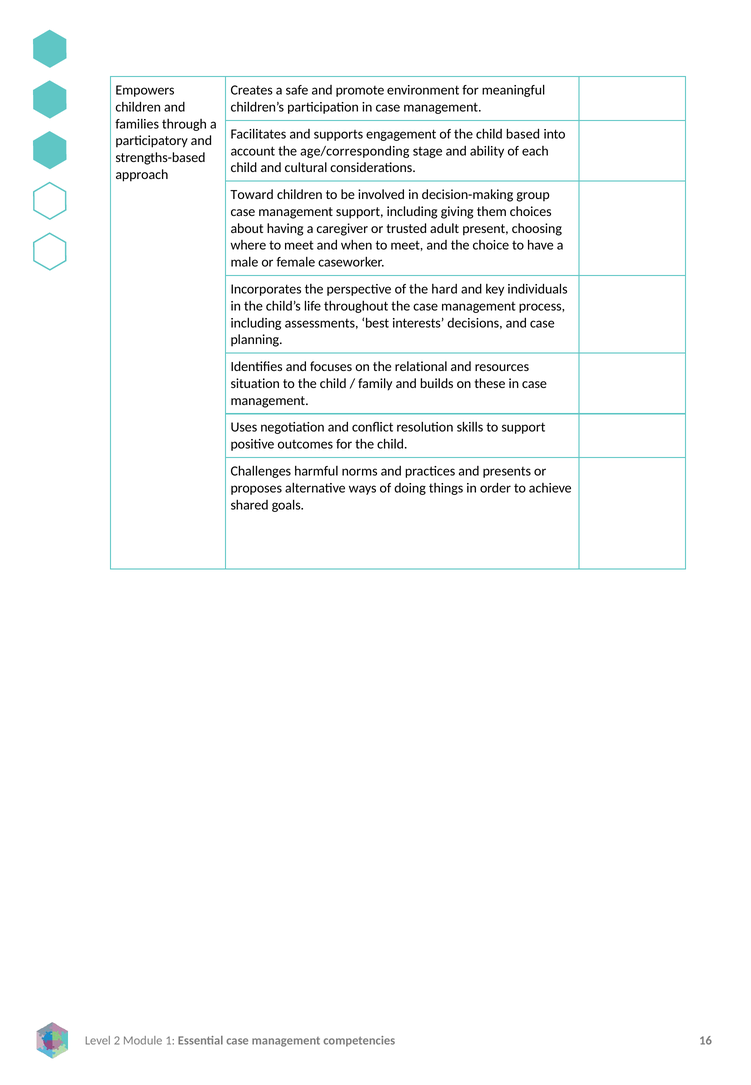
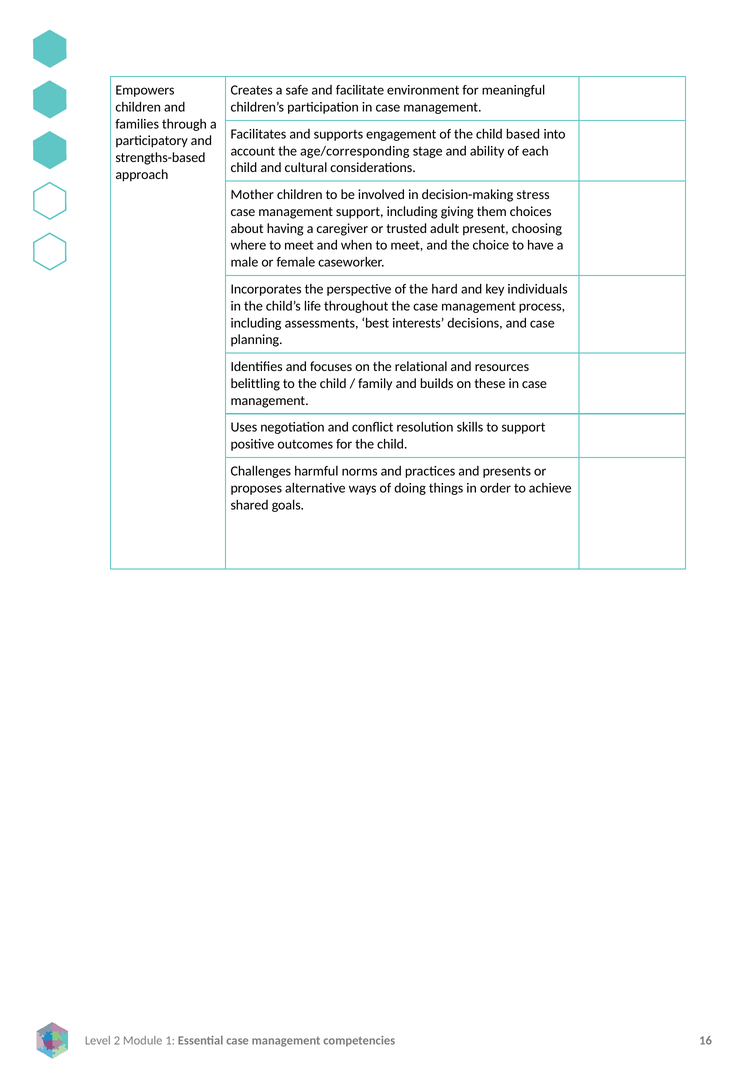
promote: promote -> facilitate (360, 90)
Toward: Toward -> Mother (252, 195)
group: group -> stress (533, 195)
situation: situation -> belittling (255, 384)
